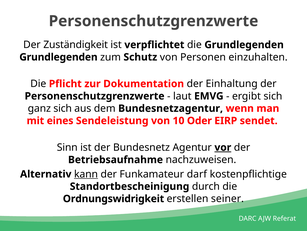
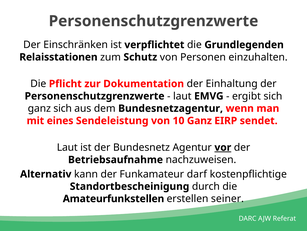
Zuständigkeit: Zuständigkeit -> Einschränken (76, 45)
Grundlegenden: Grundlegenden -> Relaisstationen (58, 57)
10 Oder: Oder -> Ganz (199, 120)
Sinn: Sinn -> Laut (67, 147)
kann underline: present -> none (86, 174)
Ordnungswidrigkeit: Ordnungswidrigkeit -> Amateurfunkstellen (114, 198)
